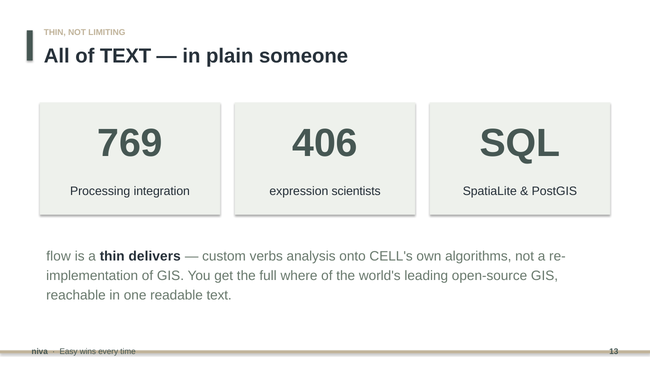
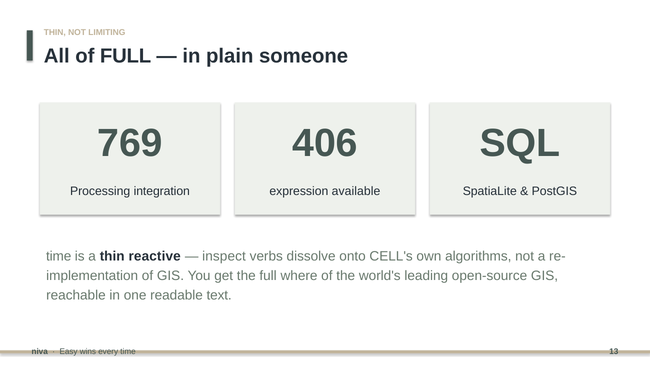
of TEXT: TEXT -> FULL (126, 56)
scientists: scientists -> available (356, 191)
flow: flow -> time (59, 256)
delivers: delivers -> reactive (155, 256)
custom: custom -> inspect (224, 256)
analysis: analysis -> dissolve (311, 256)
